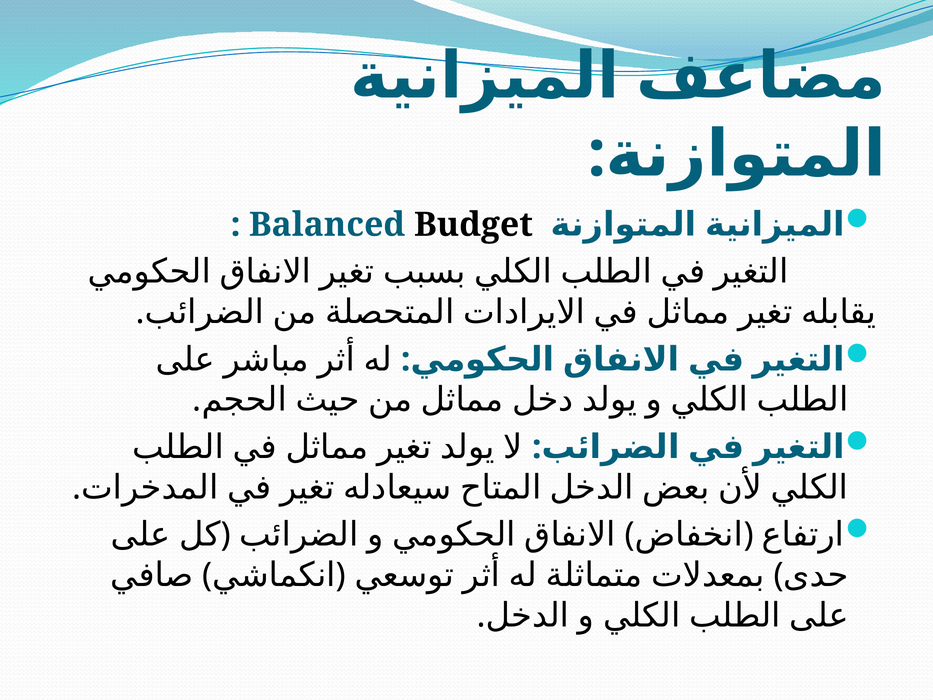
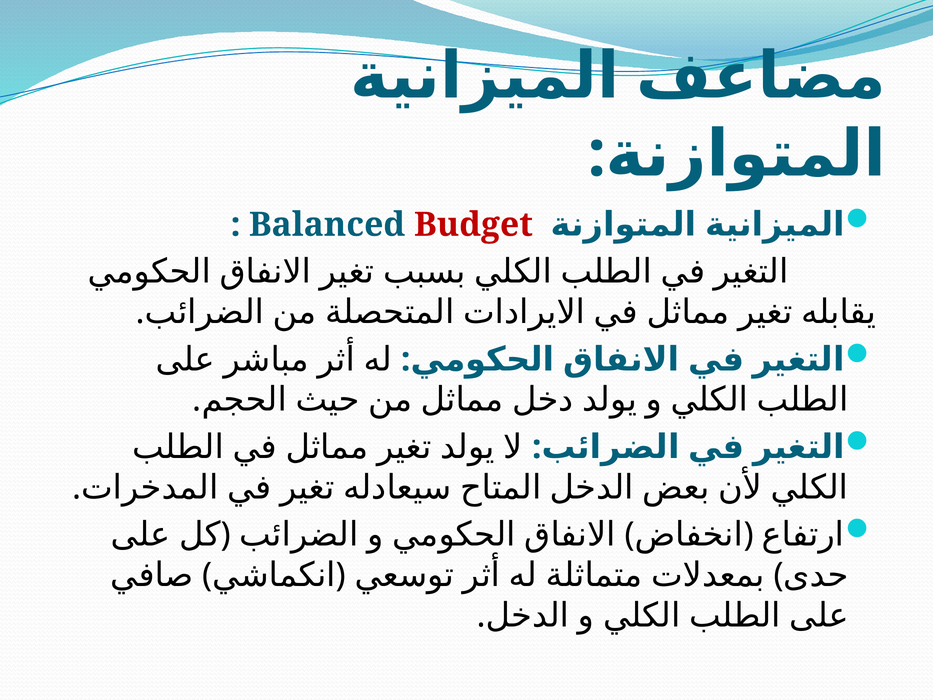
Budget colour: black -> red (473, 225)
